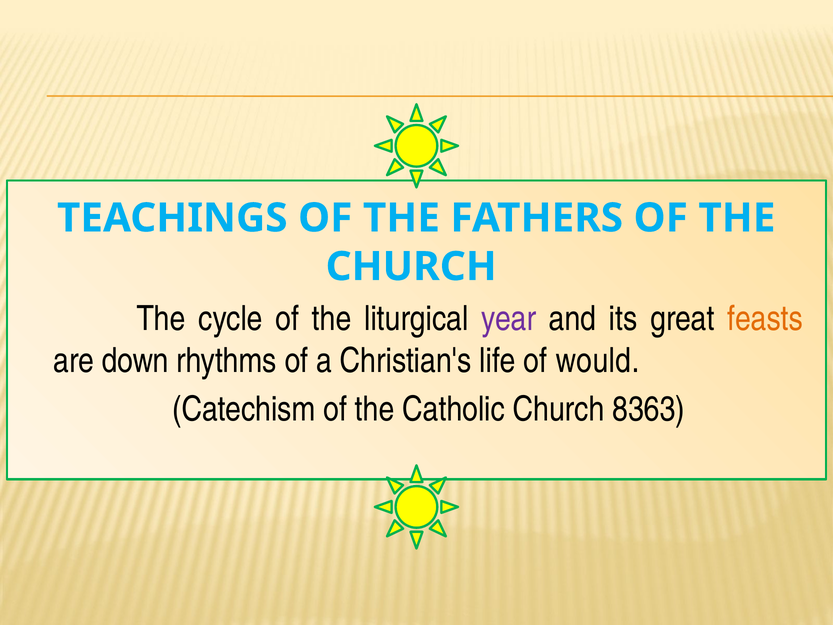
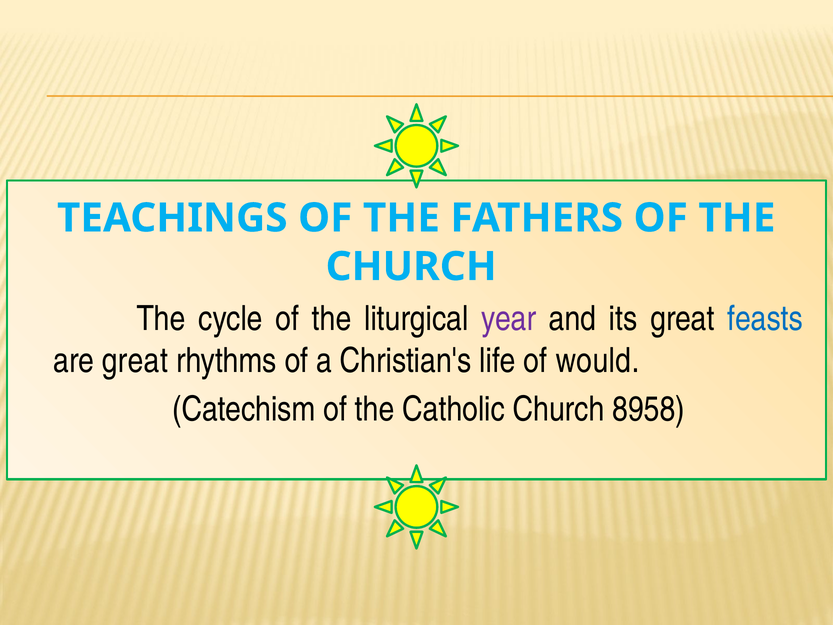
feasts colour: orange -> blue (765, 319)
are down: down -> great (135, 361)
8363: 8363 -> 8958 (649, 409)
